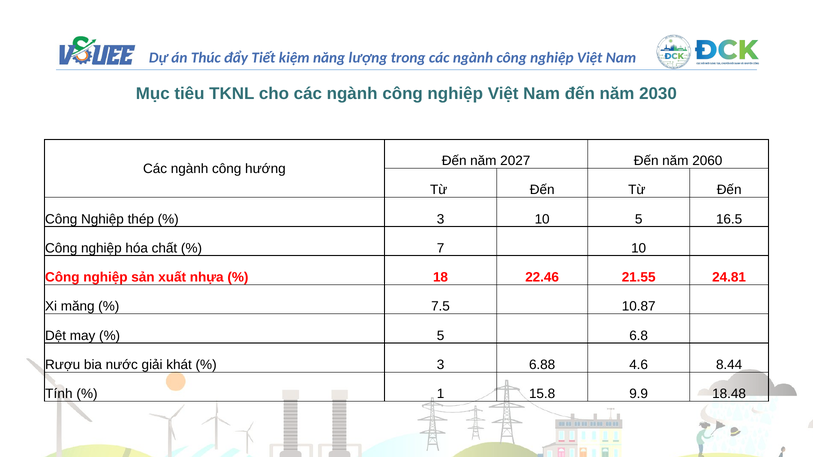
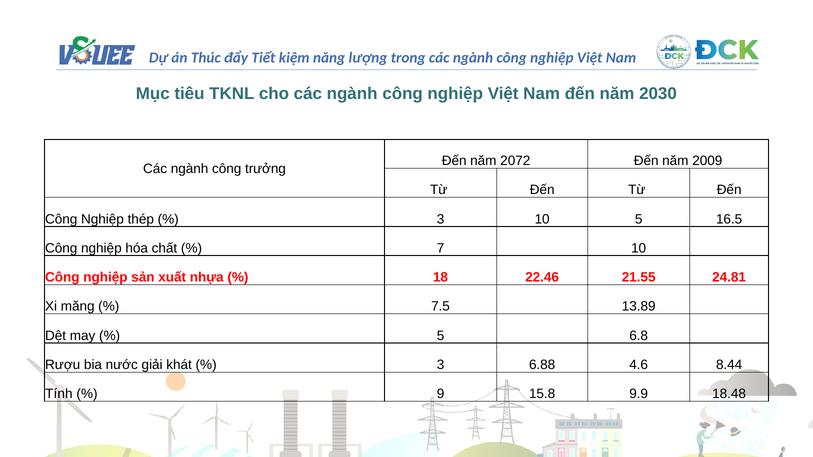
2027: 2027 -> 2072 (515, 161)
2060: 2060 -> 2009 (707, 161)
hướng: hướng -> trưởng (265, 169)
10.87: 10.87 -> 13.89 (639, 307)
1: 1 -> 9 (441, 394)
